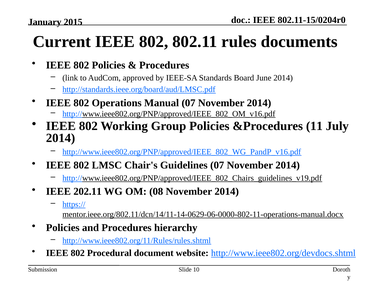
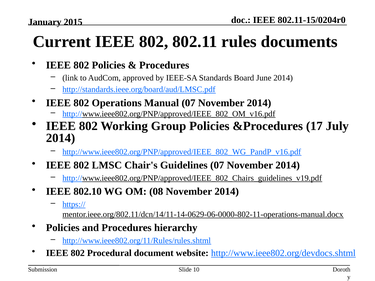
11: 11 -> 17 (314, 126)
202.11: 202.11 -> 802.10 (88, 192)
